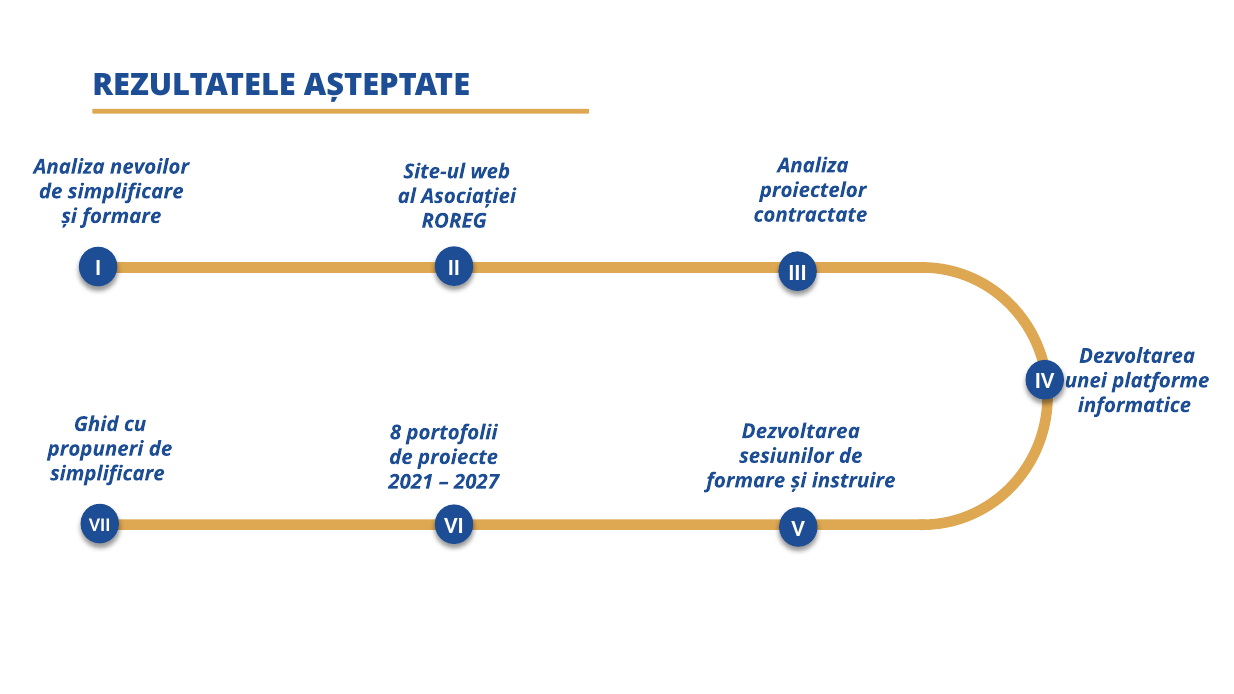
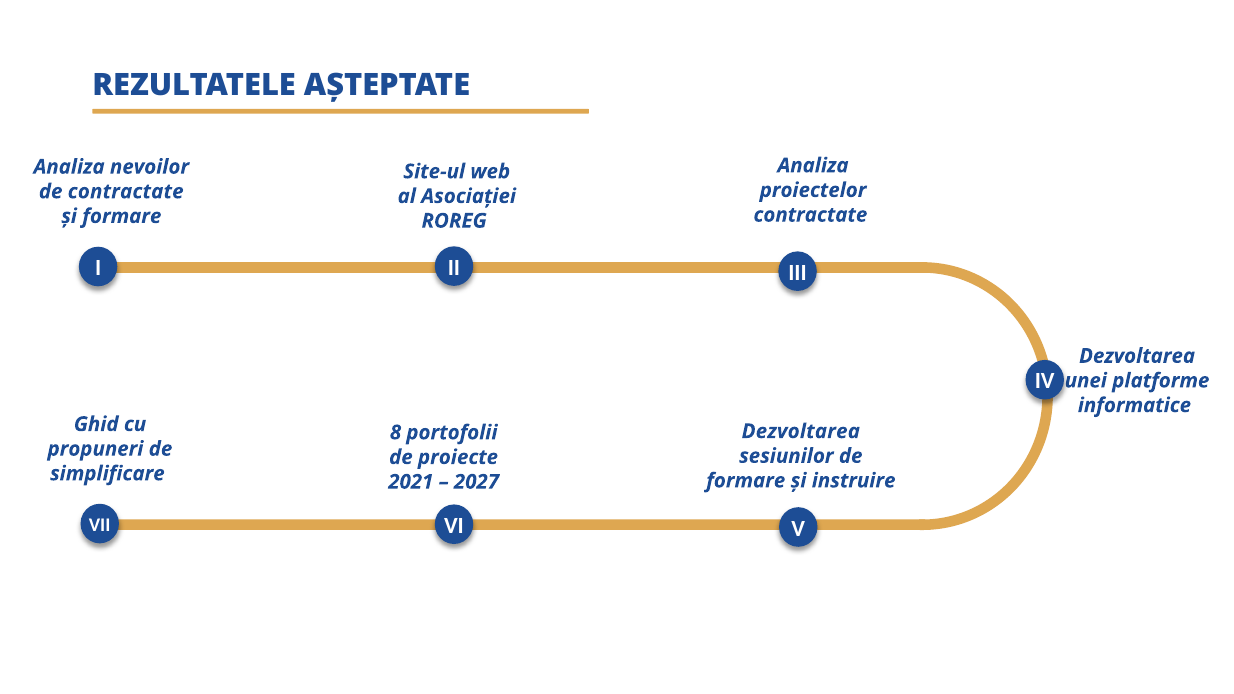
simplificare: simplificare -> contractate (126, 192)
